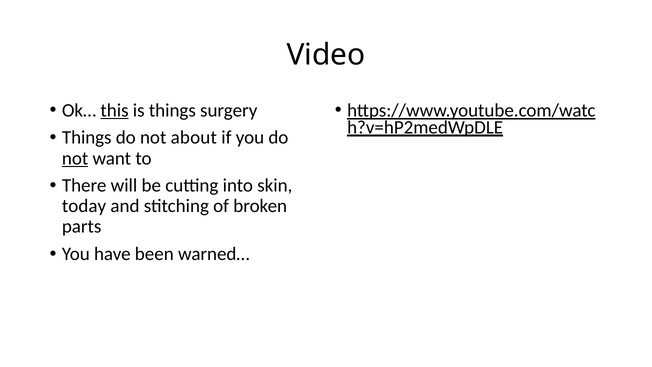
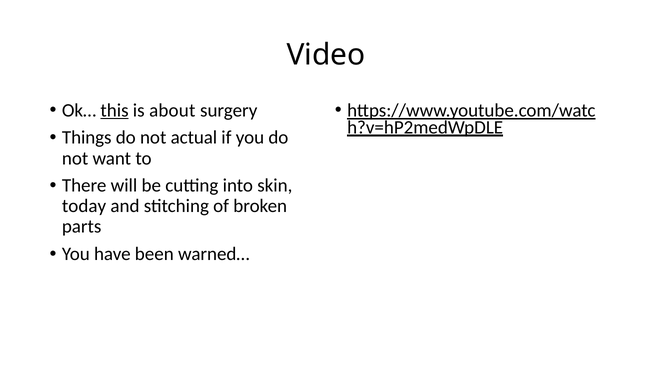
is things: things -> about (172, 110)
about: about -> actual (194, 138)
not underline: present -> none (75, 158)
